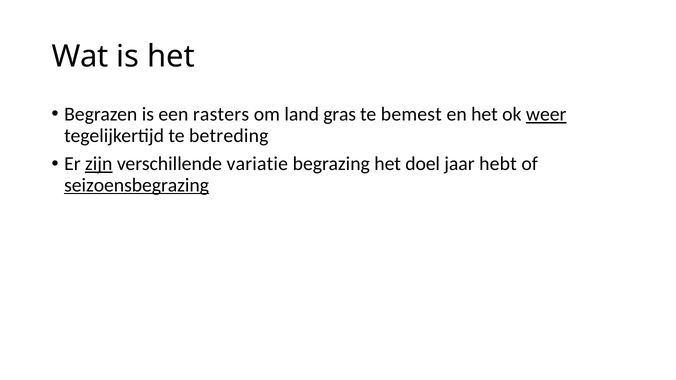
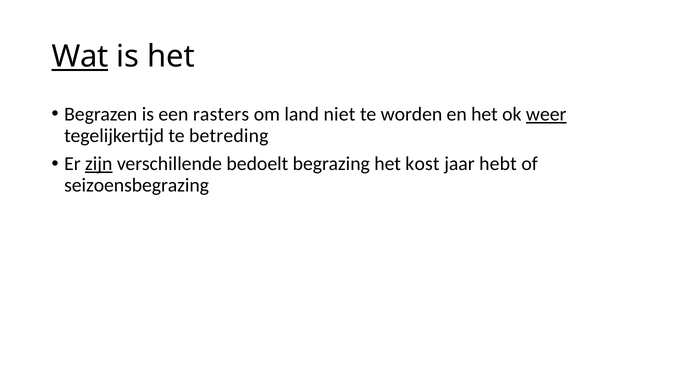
Wat underline: none -> present (80, 57)
gras: gras -> niet (339, 114)
bemest: bemest -> worden (411, 114)
variatie: variatie -> bedoelt (257, 164)
doel: doel -> kost (422, 164)
seizoensbegrazing underline: present -> none (137, 185)
